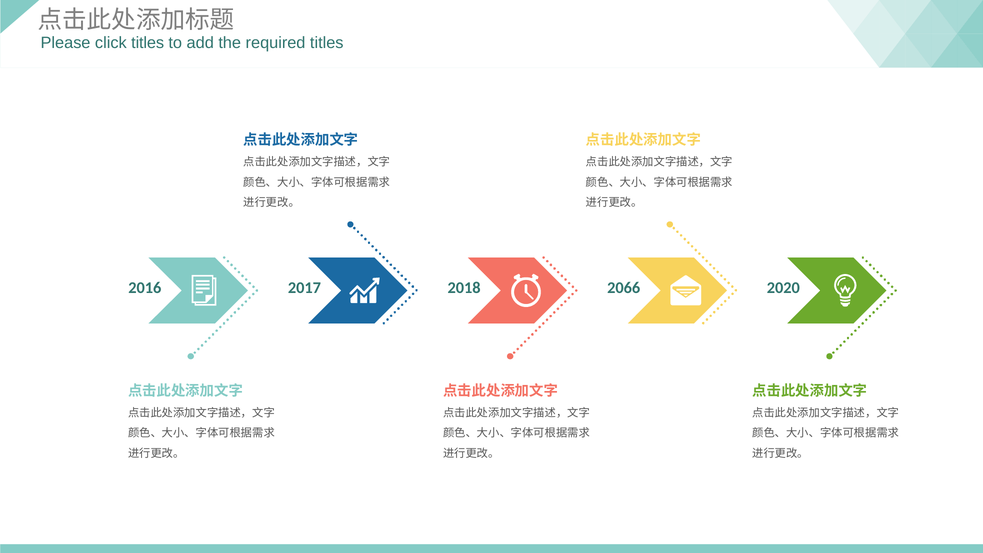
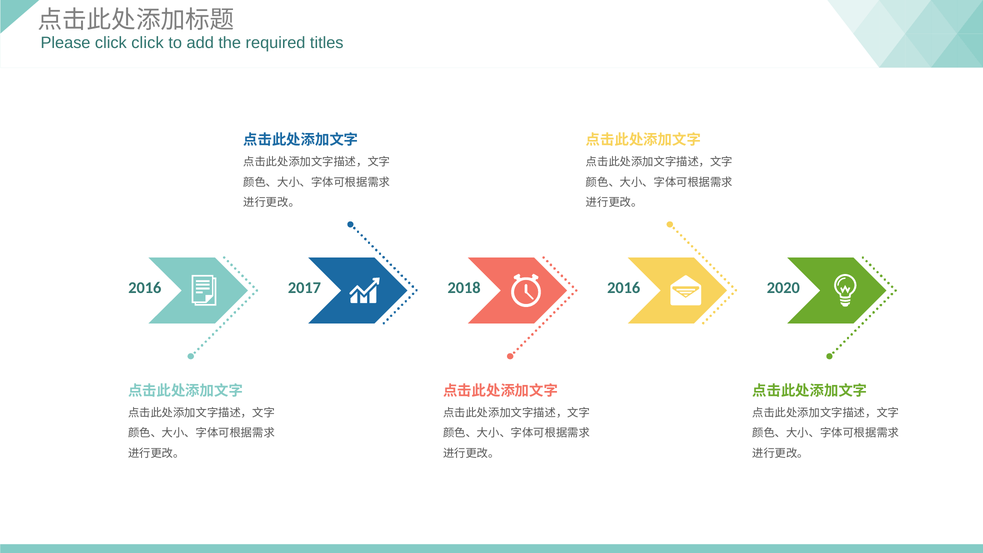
click titles: titles -> click (148, 43)
2018 2066: 2066 -> 2016 (624, 288)
